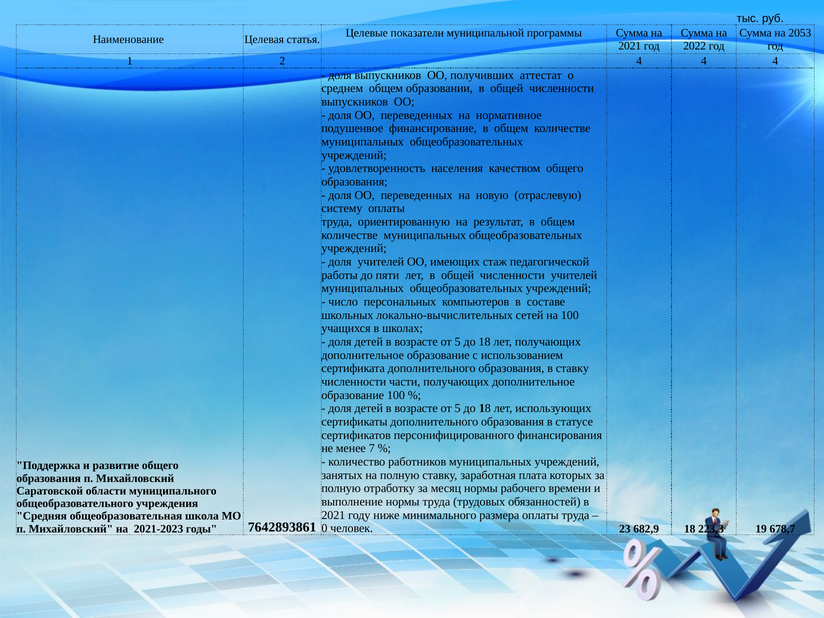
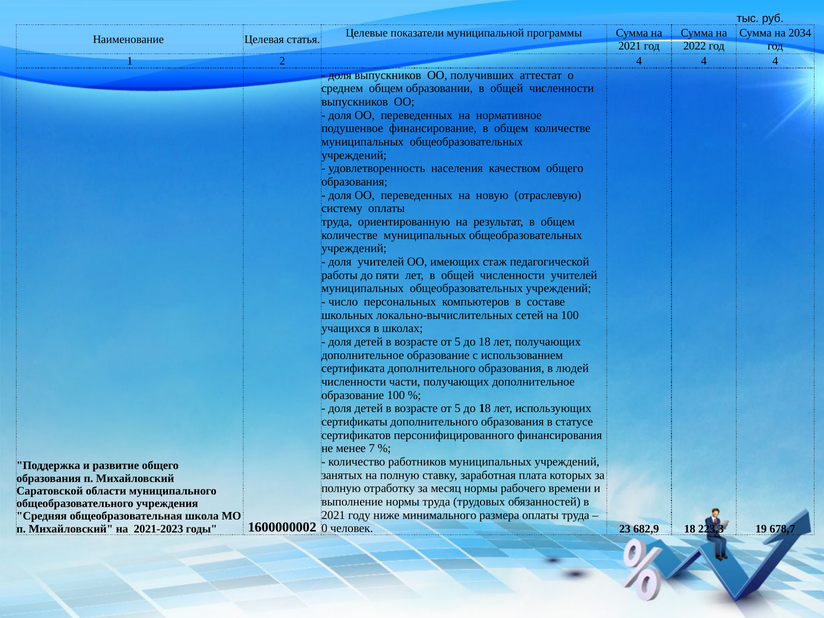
2053: 2053 -> 2034 (800, 33)
в ставку: ставку -> людей (572, 368)
7642893861: 7642893861 -> 1600000002 (282, 527)
